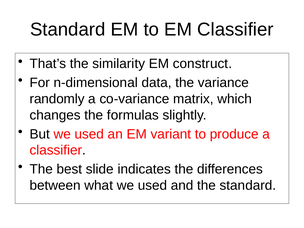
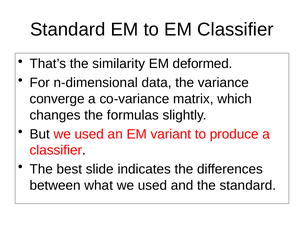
construct: construct -> deformed (203, 64)
randomly: randomly -> converge (57, 99)
